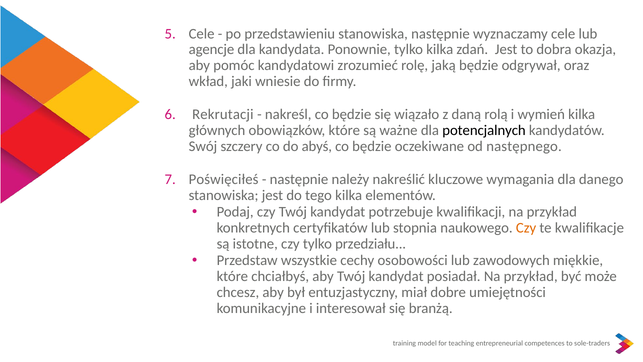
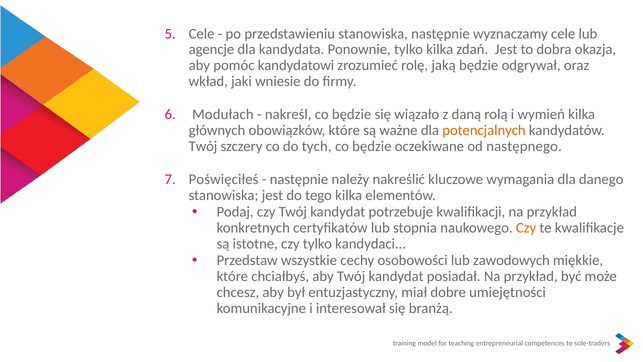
Rekrutacji: Rekrutacji -> Modułach (223, 114)
potencjalnych colour: black -> orange (484, 130)
Swój: Swój -> Twój (203, 146)
abyś: abyś -> tych (317, 146)
przedziału: przedziału -> kandydaci (371, 244)
